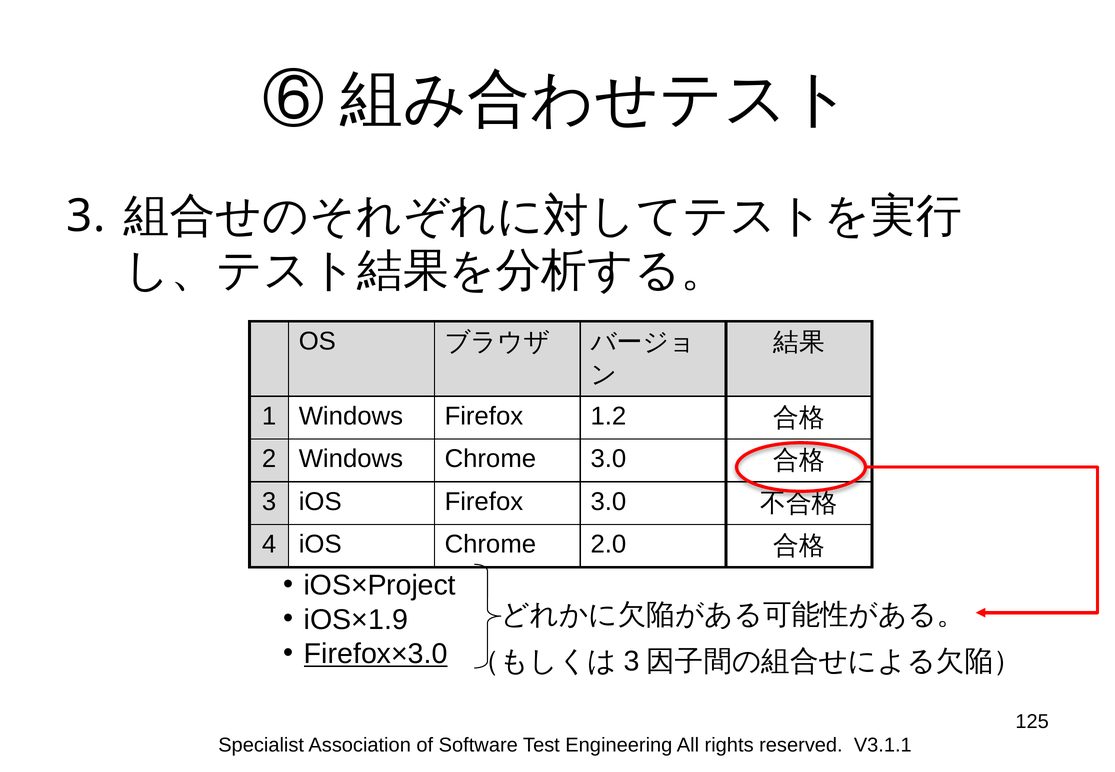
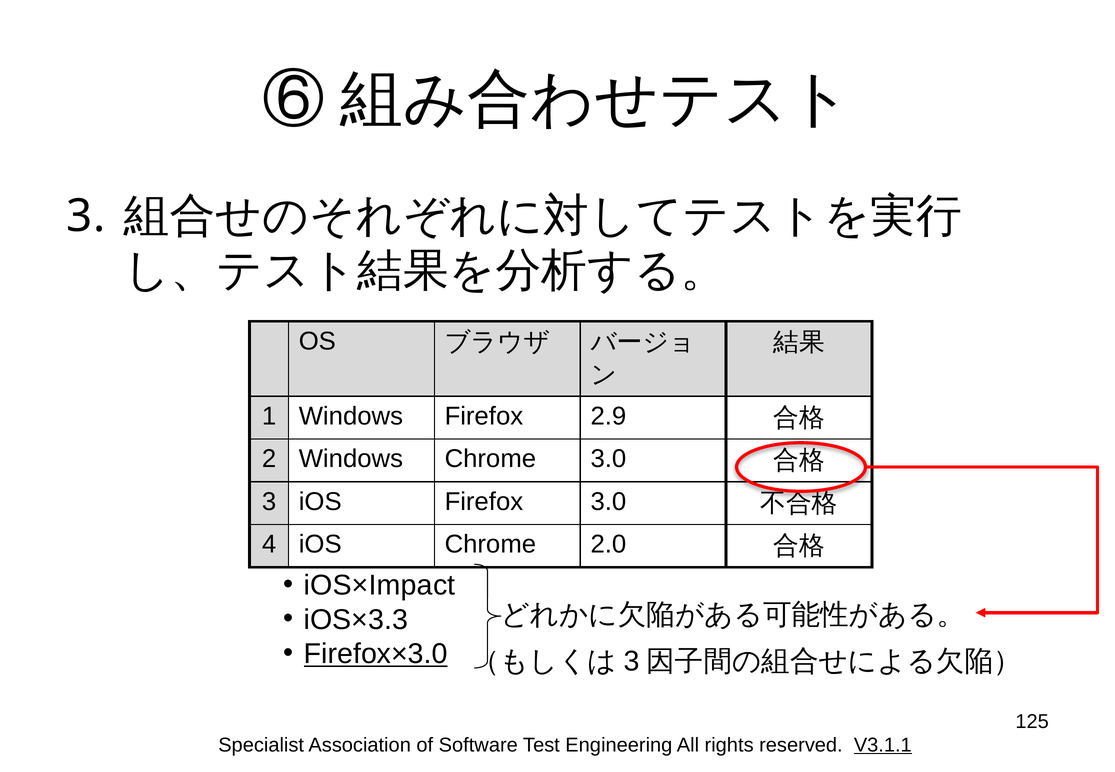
1.2: 1.2 -> 2.9 (608, 416)
iOS×Project: iOS×Project -> iOS×Impact (380, 585)
iOS×1.9: iOS×1.9 -> iOS×3.3 (356, 620)
V3.1.1 underline: none -> present (883, 745)
